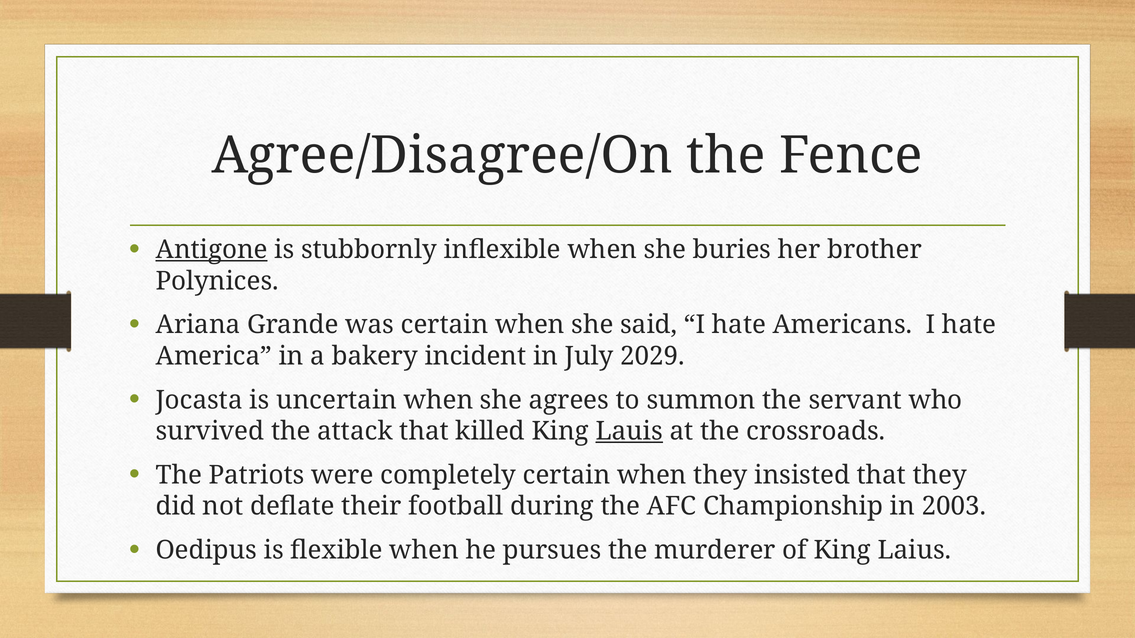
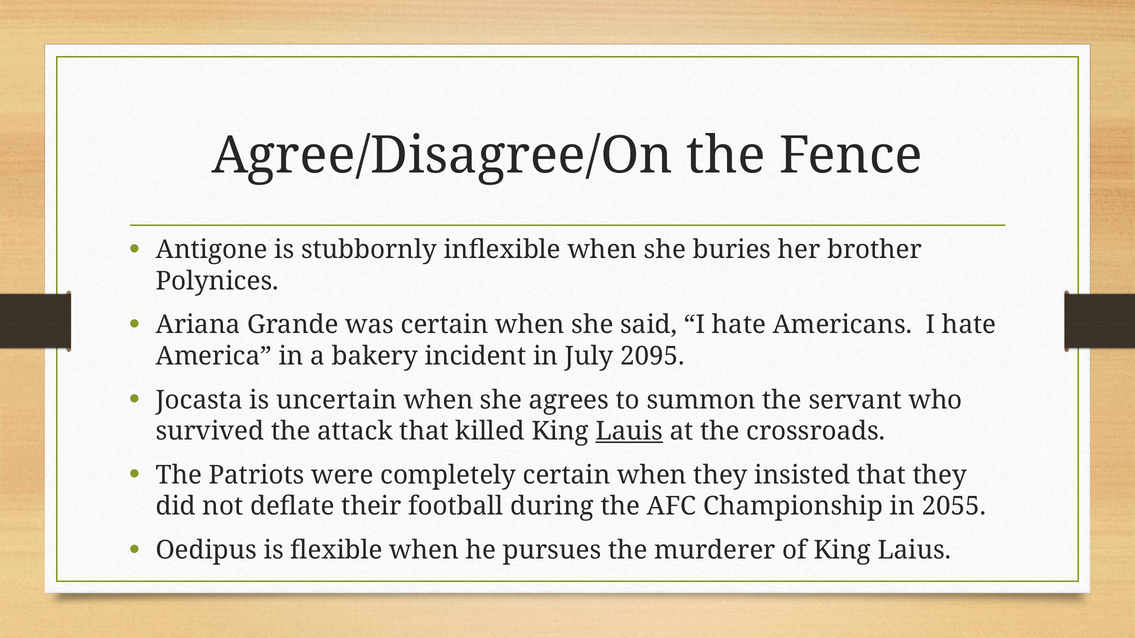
Antigone underline: present -> none (212, 250)
2029: 2029 -> 2095 (652, 356)
2003: 2003 -> 2055 (954, 507)
